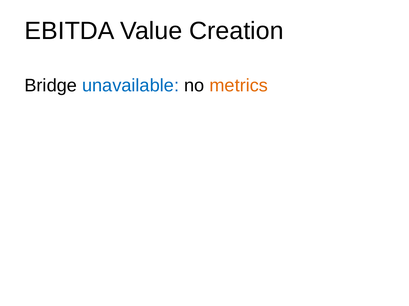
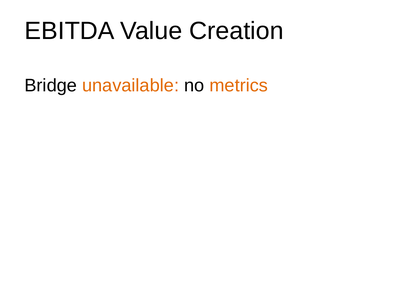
unavailable colour: blue -> orange (131, 86)
